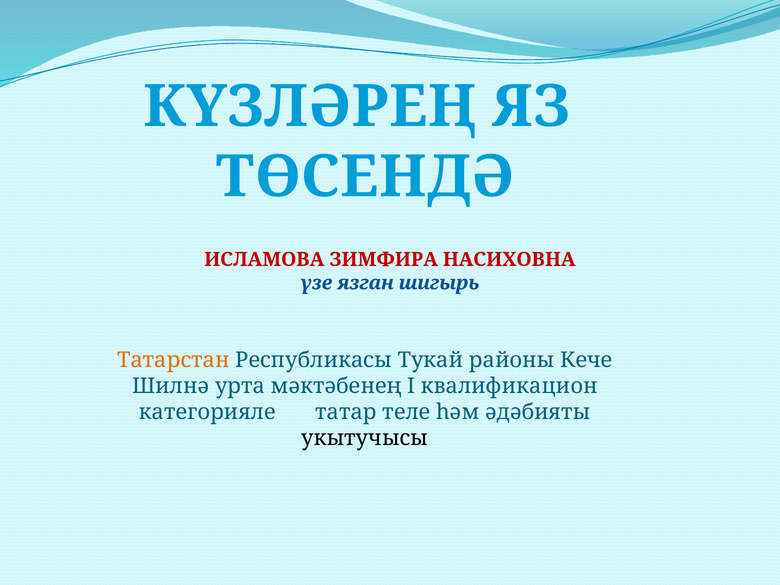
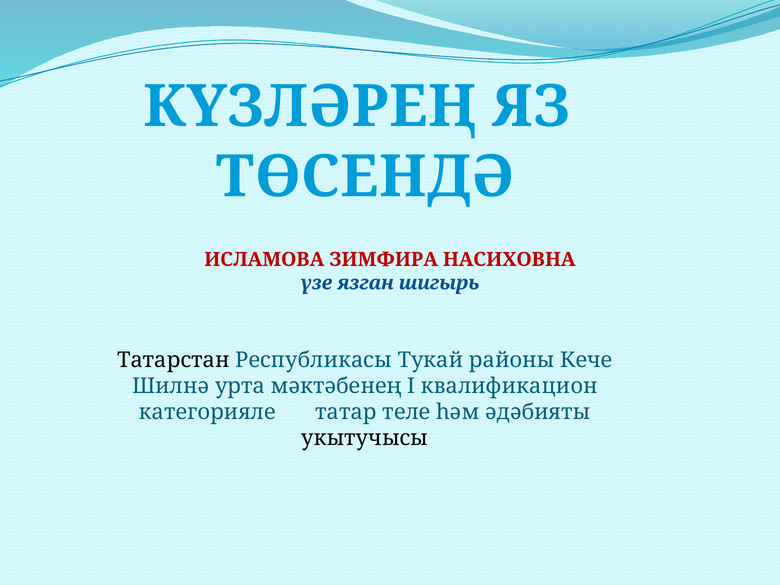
Татарстан colour: orange -> black (173, 360)
